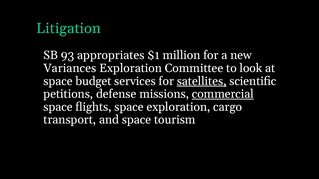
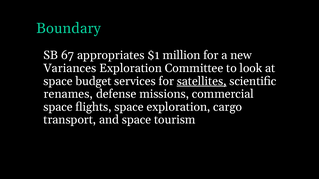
Litigation: Litigation -> Boundary (69, 28)
93: 93 -> 67 (67, 55)
petitions: petitions -> renames (68, 94)
commercial underline: present -> none (223, 94)
